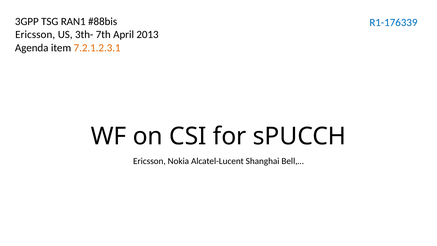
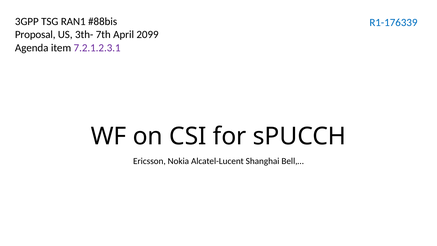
Ericsson: Ericsson -> Proposal (35, 35)
2013: 2013 -> 2099 (148, 35)
7.2.1.2.3.1 colour: orange -> purple (97, 48)
